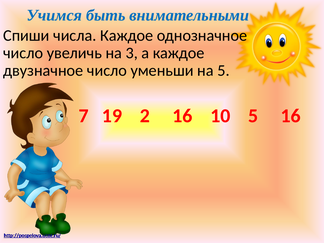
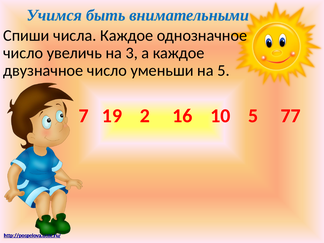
5 16: 16 -> 77 (291, 116)
